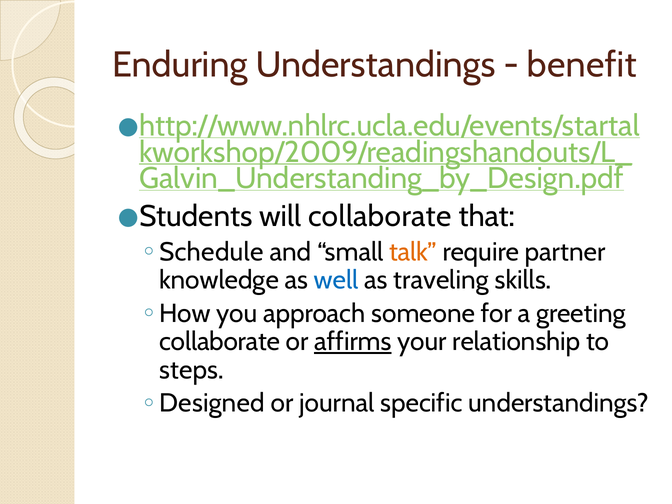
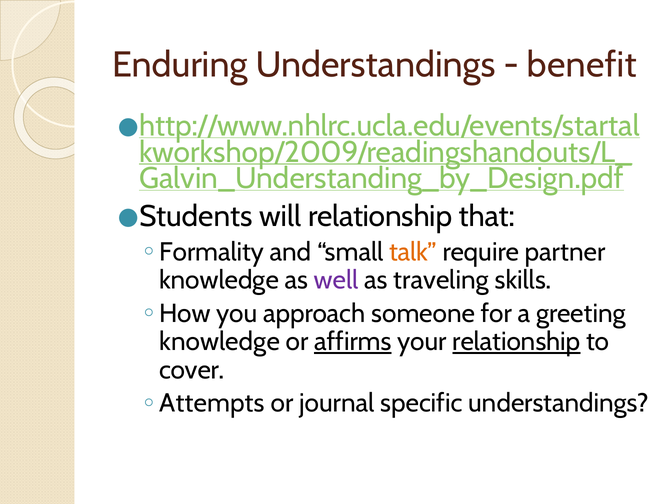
will collaborate: collaborate -> relationship (380, 217)
Schedule: Schedule -> Formality (212, 252)
well colour: blue -> purple (336, 280)
collaborate: collaborate -> knowledge (220, 342)
relationship underline: none -> present (516, 342)
steps: steps -> cover (192, 370)
Designed: Designed -> Attempts (212, 403)
